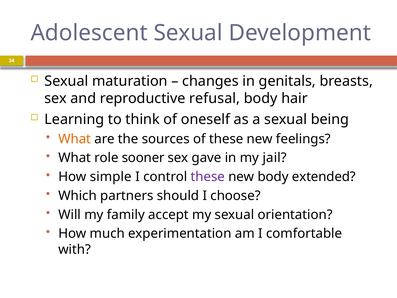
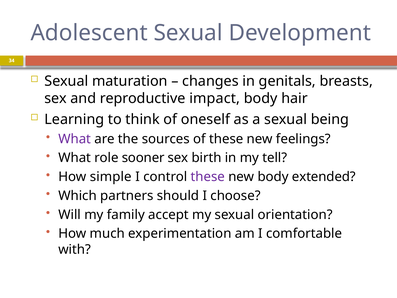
refusal: refusal -> impact (215, 98)
What colour: orange -> purple (75, 139)
gave: gave -> birth (207, 158)
jail: jail -> tell (275, 158)
